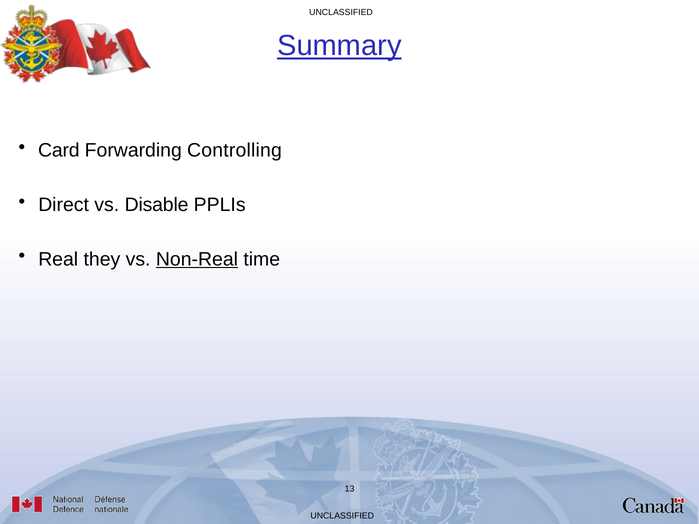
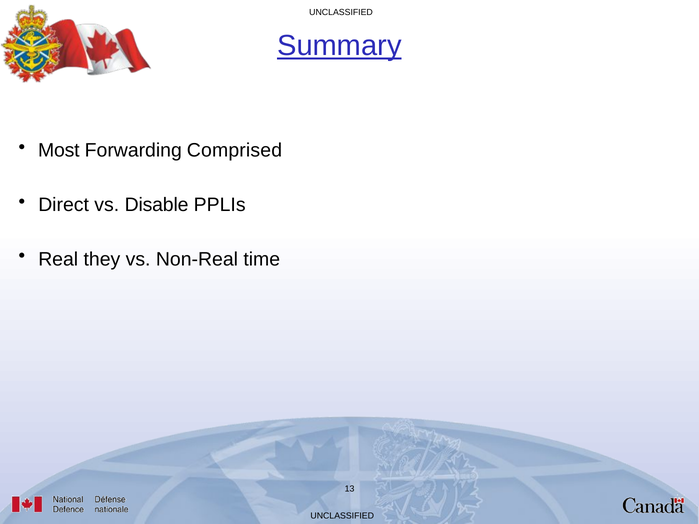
Card: Card -> Most (59, 150)
Controlling: Controlling -> Comprised (234, 150)
Non-Real underline: present -> none (197, 259)
